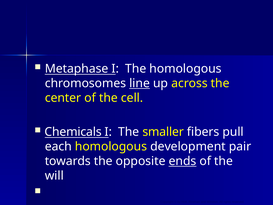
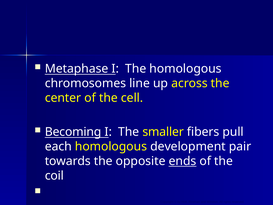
line underline: present -> none (140, 83)
Chemicals: Chemicals -> Becoming (73, 132)
will: will -> coil (54, 175)
